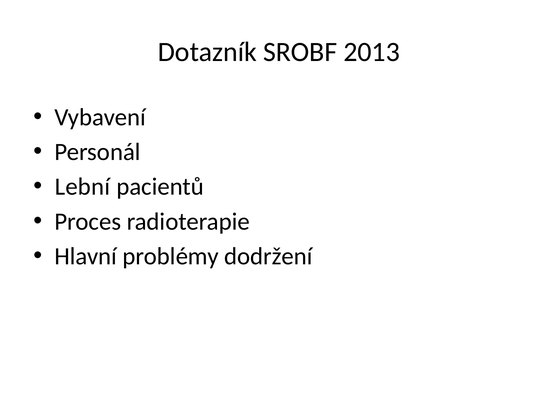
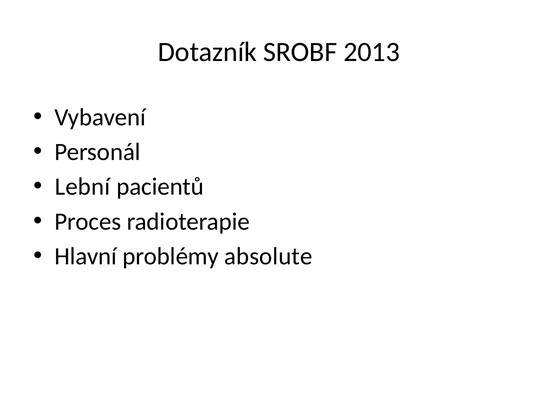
dodržení: dodržení -> absolute (268, 256)
